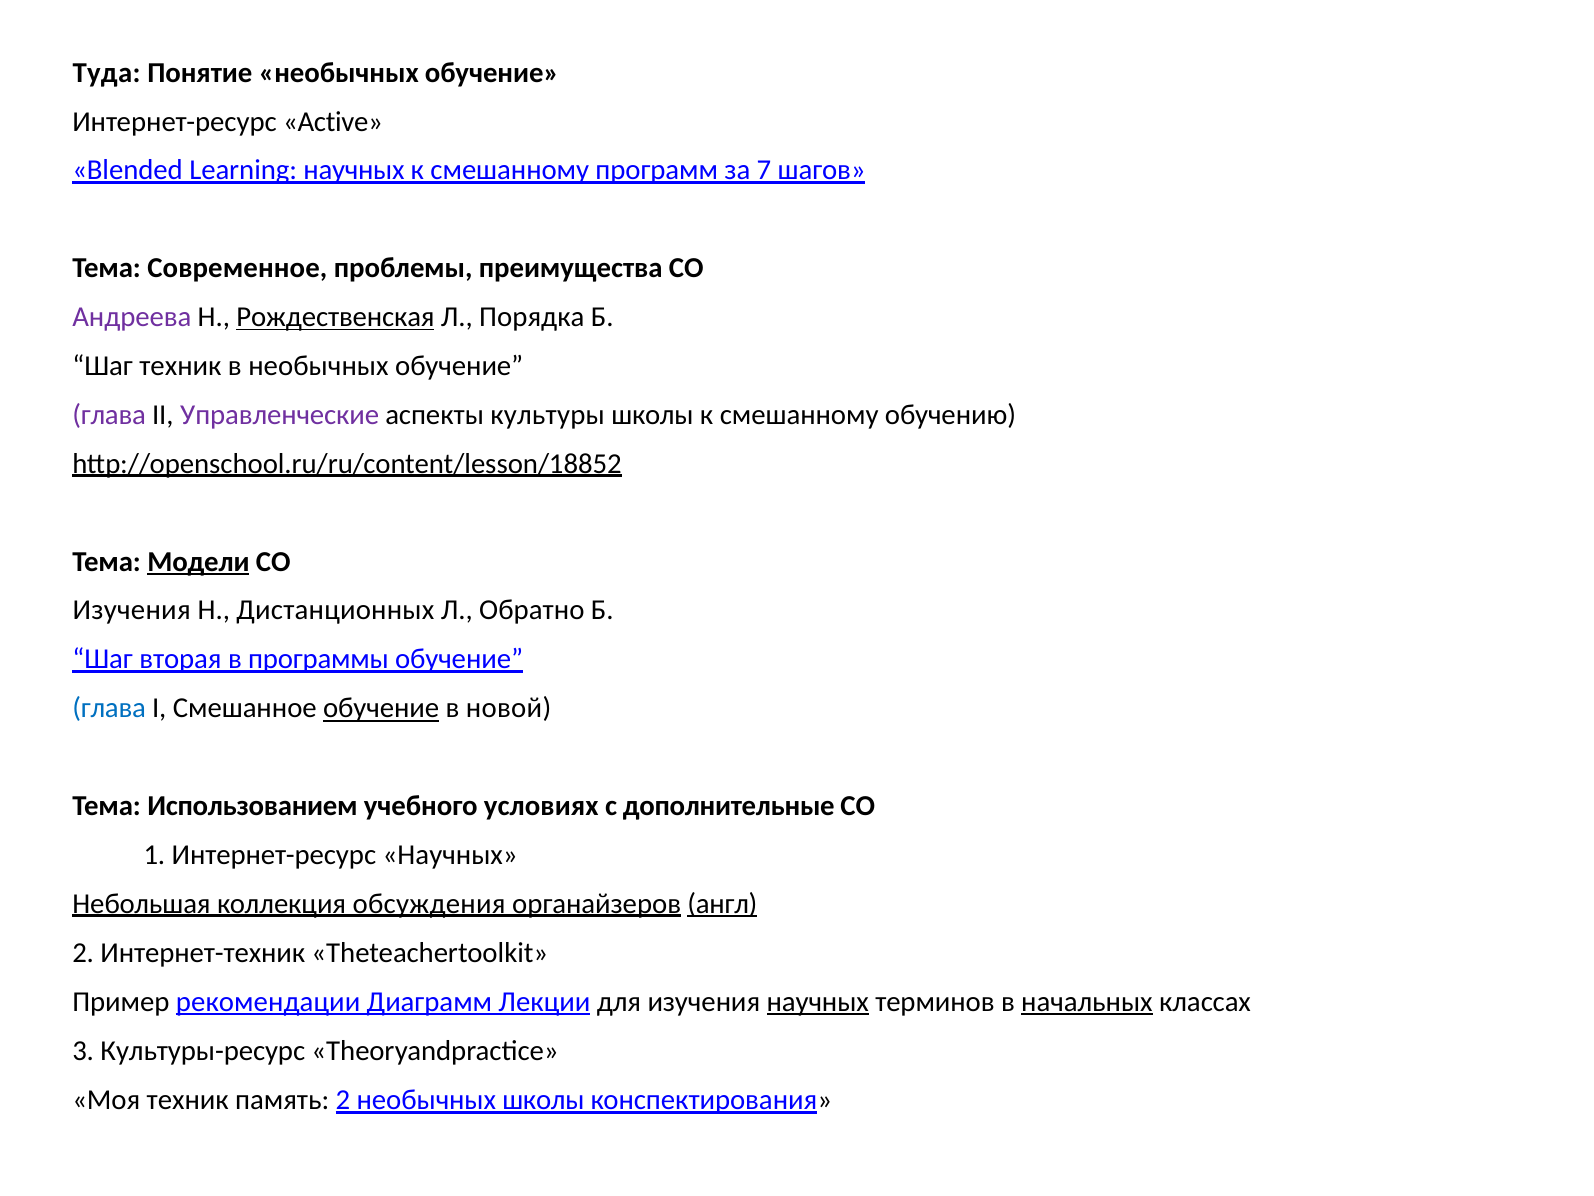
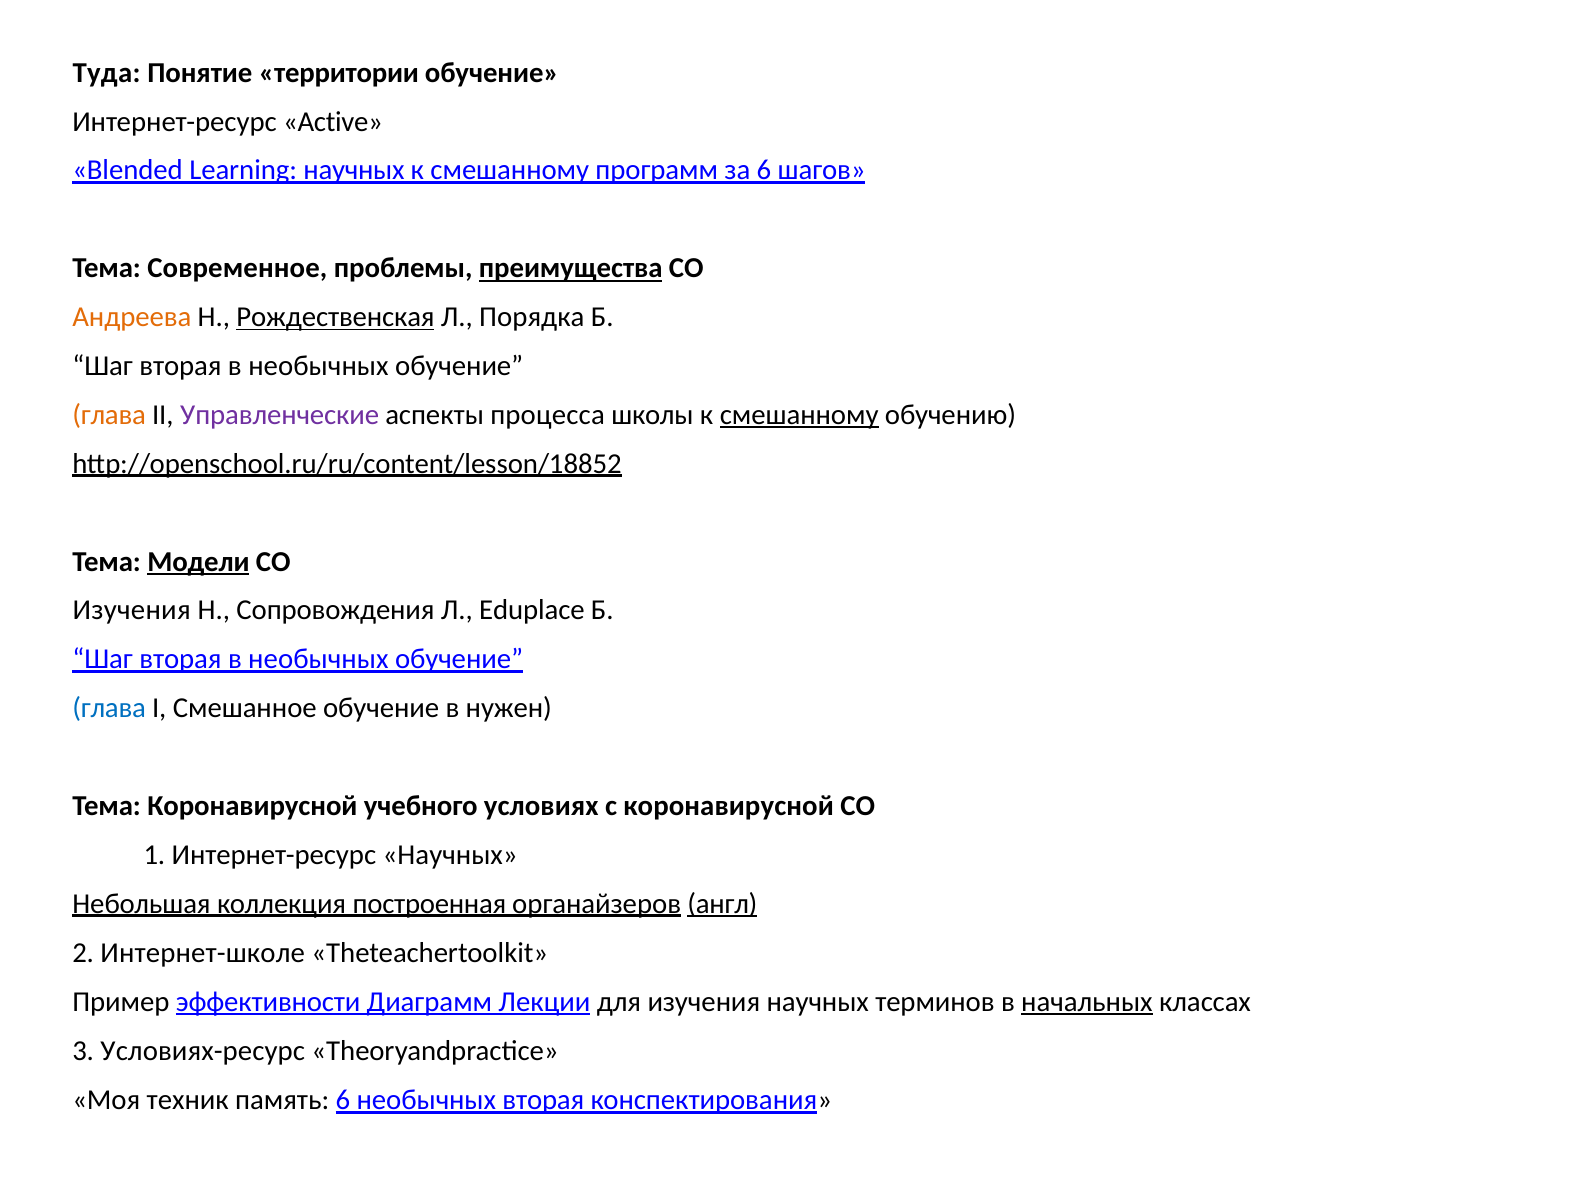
Понятие необычных: необычных -> территории (339, 73)
за 7: 7 -> 6 (764, 170)
преимущества underline: none -> present (571, 268)
Андреева colour: purple -> orange (132, 317)
техник: техник -> вторая (180, 366)
глава colour: purple -> orange (109, 415)
культуры: культуры -> процесса (548, 415)
смешанному underline: none -> present (799, 415)
Дистанционных: Дистанционных -> Сопровождения (336, 610)
Обратно: Обратно -> Eduplace (532, 610)
программы: программы -> необычных (318, 659)
обучение underline: present -> none (381, 708)
новой: новой -> нужен (509, 708)
Тема Использованием: Использованием -> Коронавирусной (252, 806)
с дополнительные: дополнительные -> коронавирусной (729, 806)
обсуждения: обсуждения -> построенная (429, 903)
Интернет-техник: Интернет-техник -> Интернет-школе (203, 952)
рекомендации: рекомендации -> эффективности (268, 1001)
научных underline: present -> none (818, 1001)
Культуры-ресурс: Культуры-ресурс -> Условиях-ресурс (203, 1050)
память 2: 2 -> 6 (343, 1099)
необычных школы: школы -> вторая (543, 1099)
